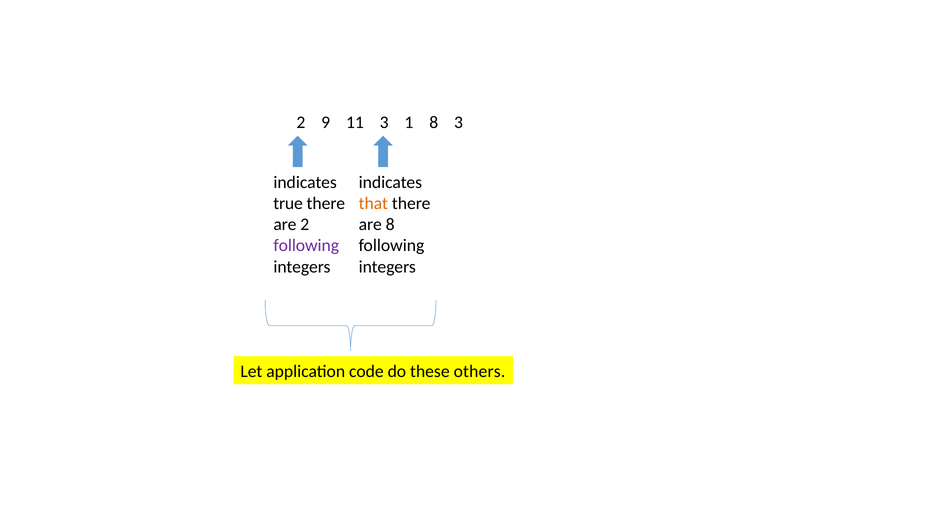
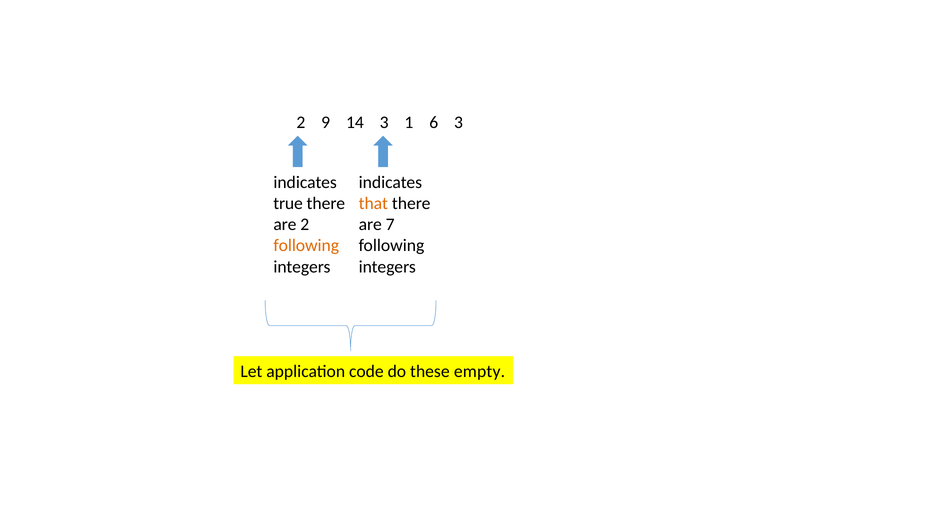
11: 11 -> 14 (355, 123)
1 8: 8 -> 6 (434, 123)
are 8: 8 -> 7 (390, 225)
following colour: purple -> orange (306, 246)
others: others -> empty (479, 372)
